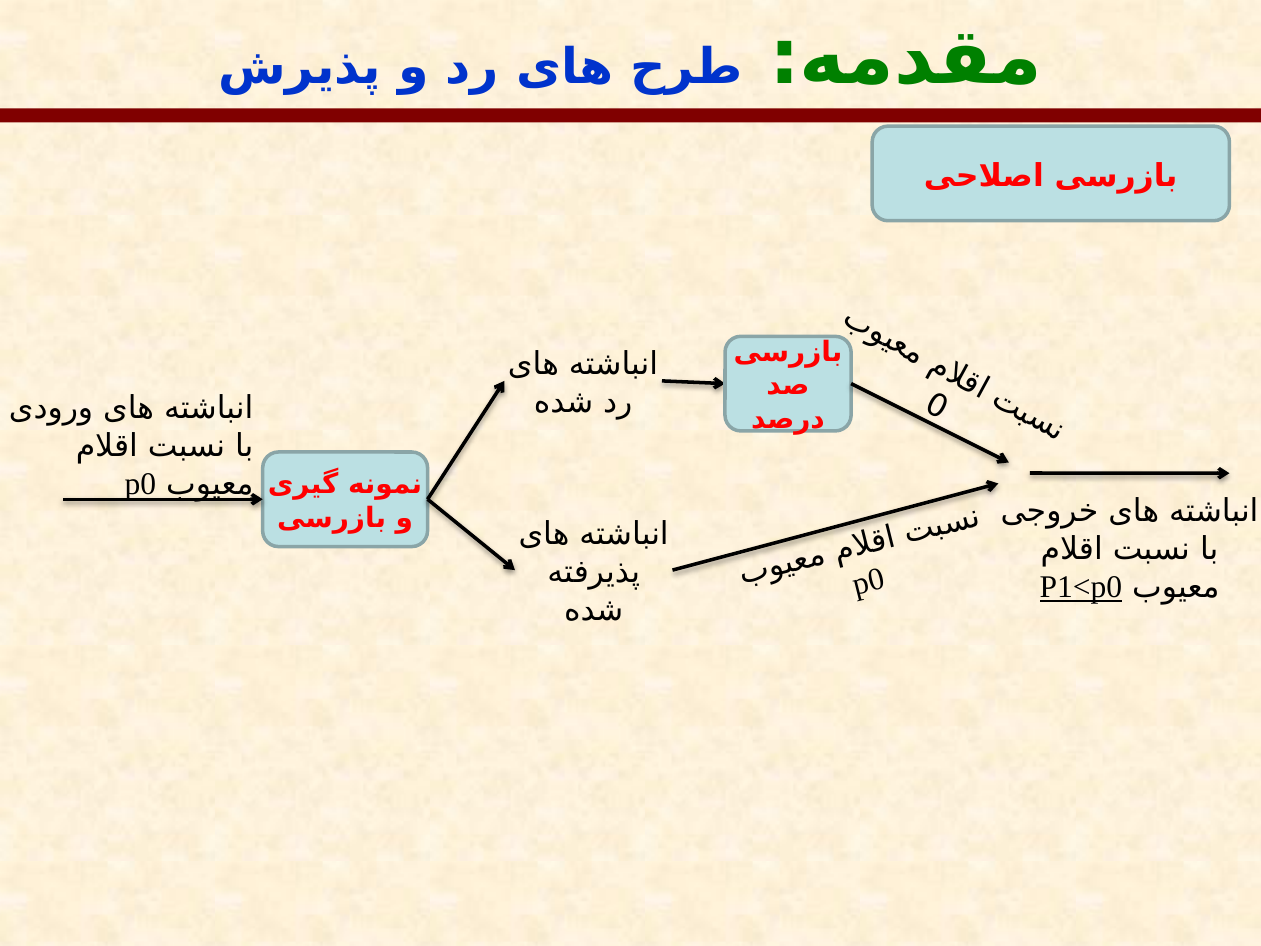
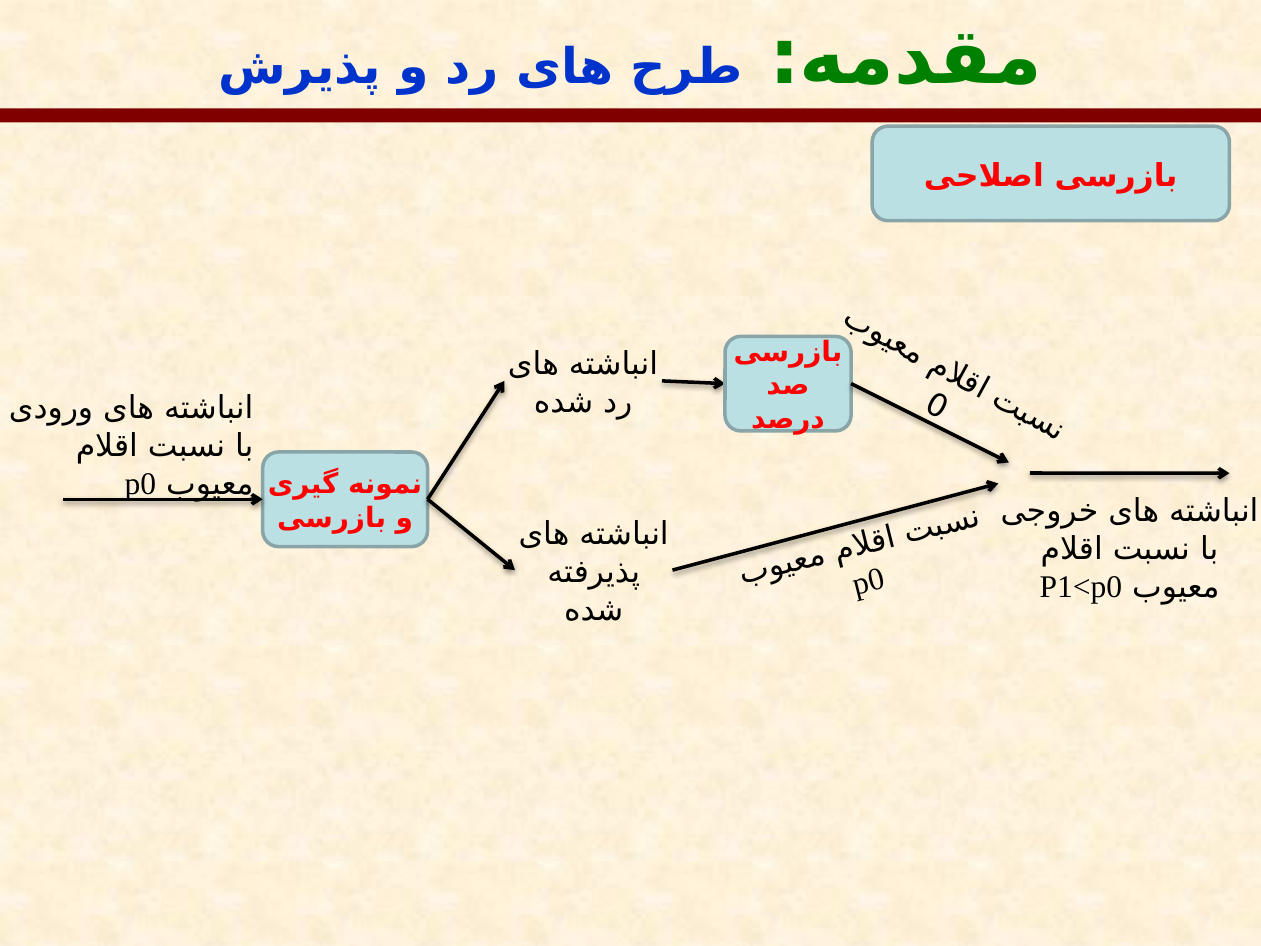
P1<p0 underline: present -> none (1081, 587)
